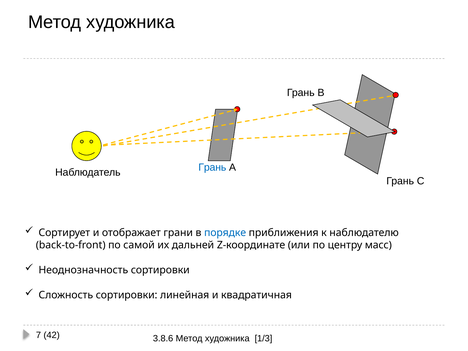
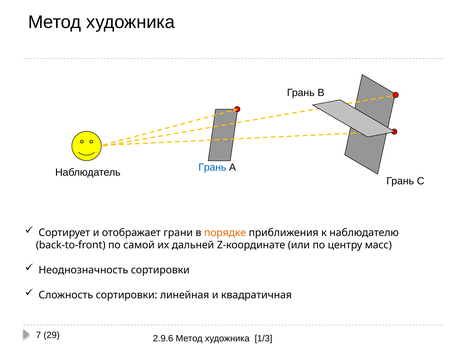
порядке colour: blue -> orange (225, 233)
42: 42 -> 29 (52, 335)
3.8.6: 3.8.6 -> 2.9.6 (163, 338)
